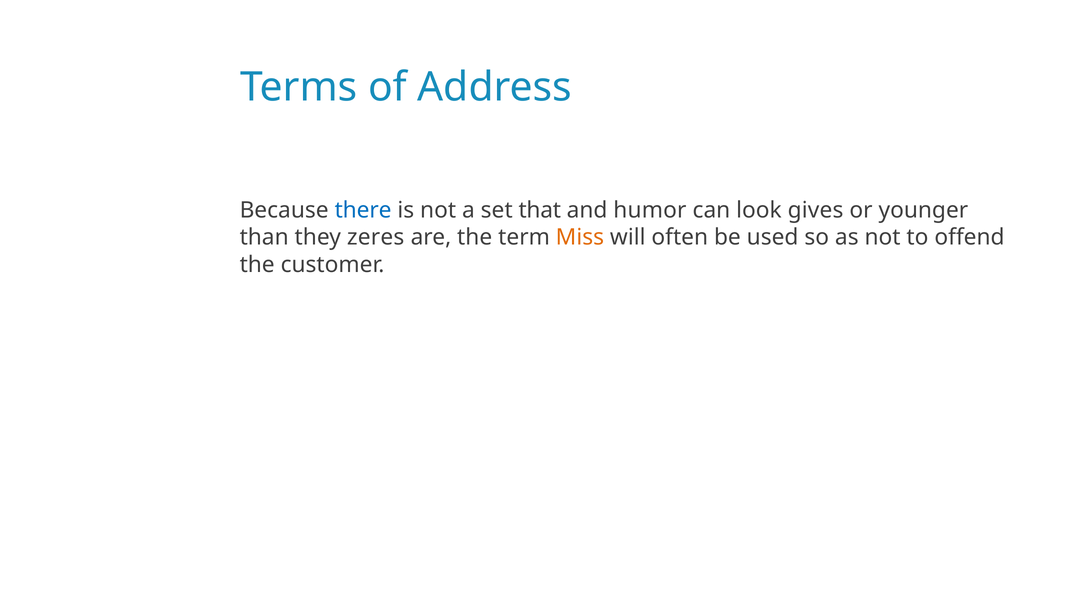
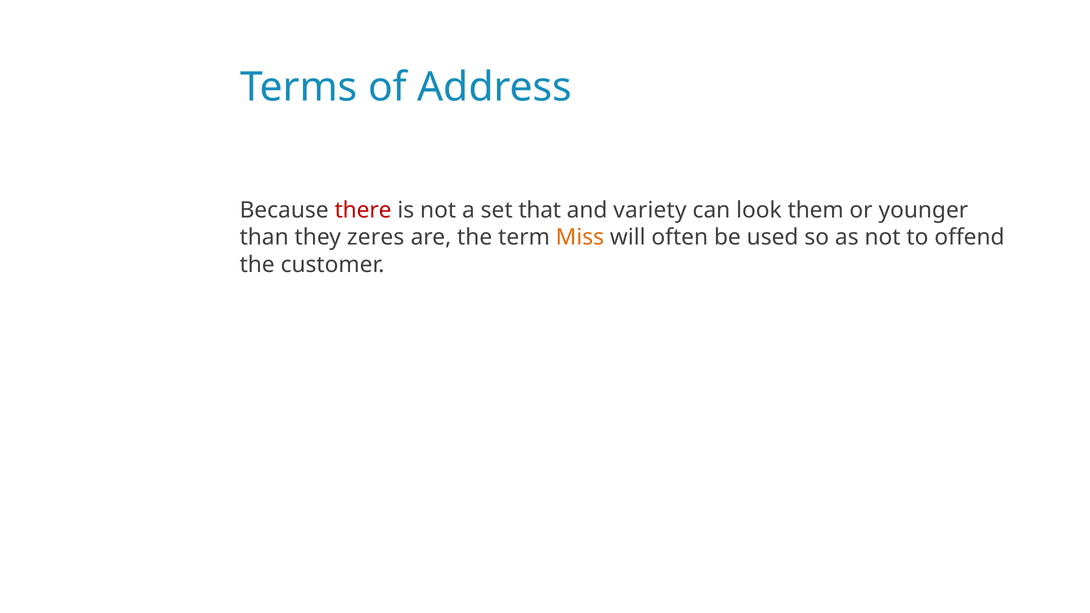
there colour: blue -> red (363, 210)
humor: humor -> variety (650, 210)
gives: gives -> them (816, 210)
